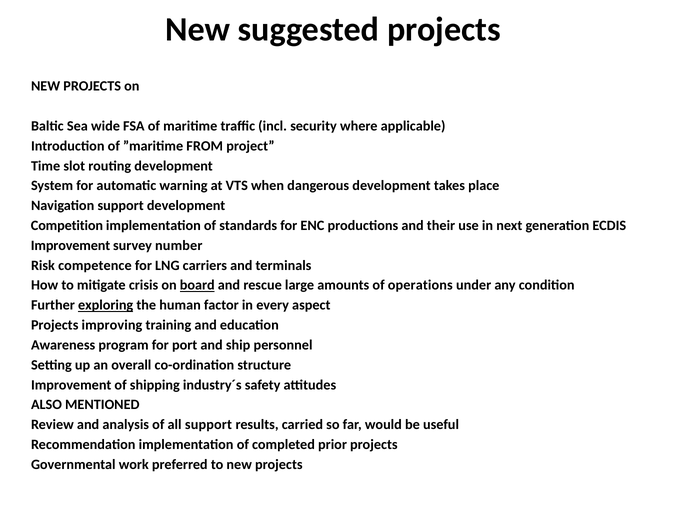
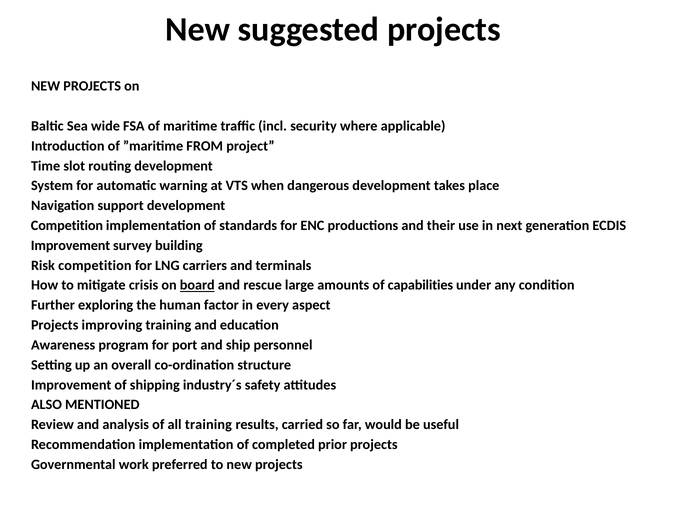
number: number -> building (179, 246)
Risk competence: competence -> competition (95, 266)
operations: operations -> capabilities (420, 285)
exploring underline: present -> none (106, 305)
all support: support -> training (208, 425)
